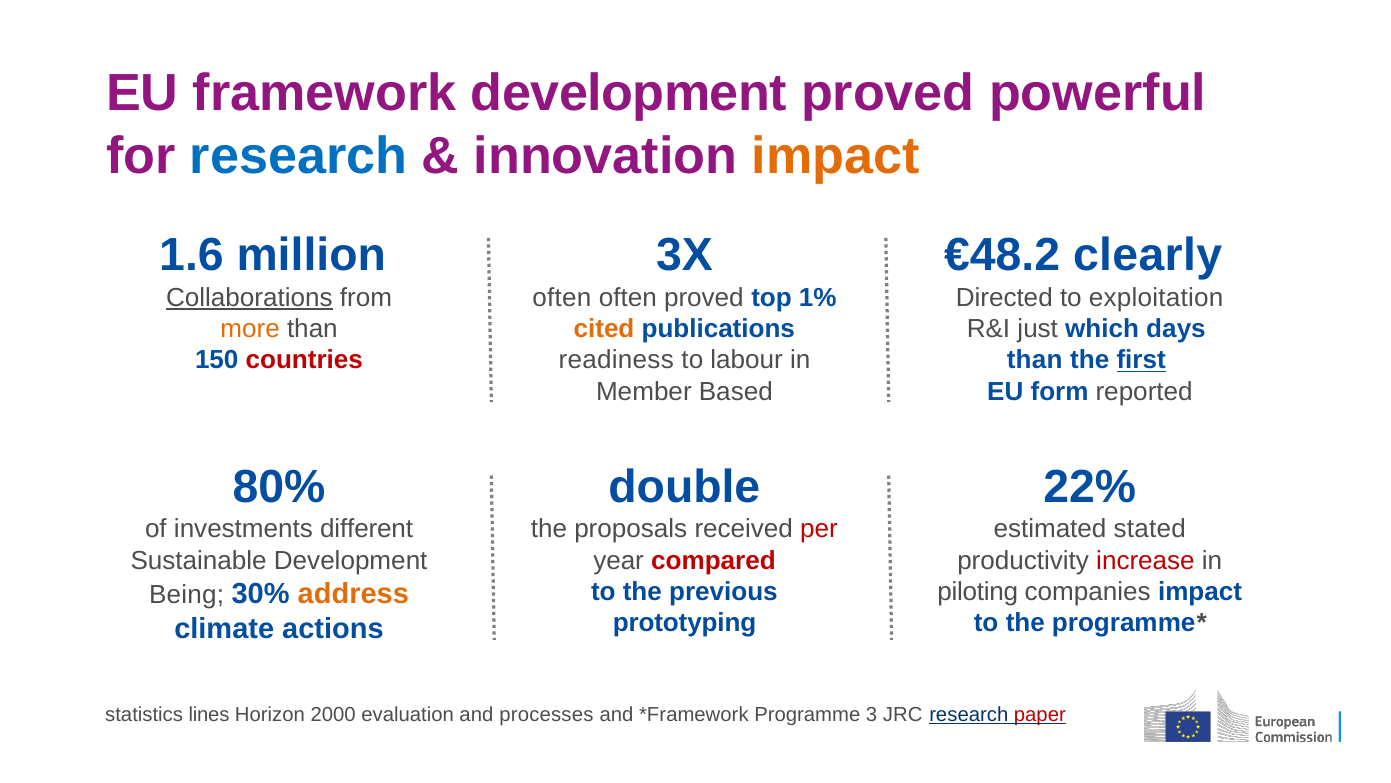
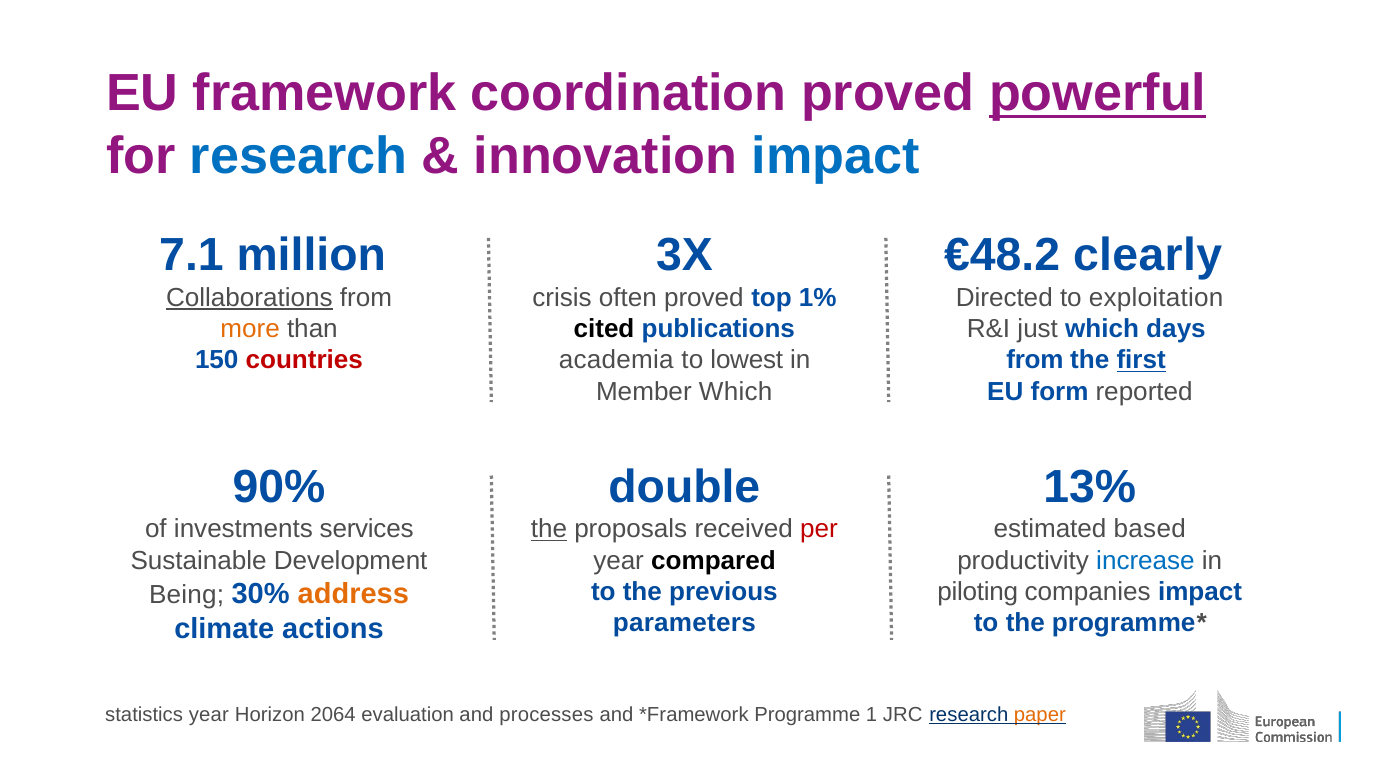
framework development: development -> coordination (629, 94)
powerful underline: none -> present (1098, 94)
impact colour: orange -> blue (836, 156)
1.6: 1.6 -> 7.1 (191, 255)
often: often -> crisis (562, 297)
cited colour: orange -> black (604, 329)
readiness: readiness -> academia (616, 360)
labour: labour -> lowest (747, 360)
than: than -> from (1035, 360)
Member Based: Based -> Which (736, 391)
80%: 80% -> 90% (279, 487)
22%: 22% -> 13% (1090, 487)
different: different -> services (367, 529)
the underline: none -> present (549, 529)
stated: stated -> based (1150, 529)
compared colour: red -> black (714, 560)
increase colour: red -> blue (1145, 560)
prototyping: prototyping -> parameters (684, 623)
statistics lines: lines -> year (209, 714)
2000: 2000 -> 2064 (333, 714)
3: 3 -> 1 (872, 714)
paper colour: red -> orange (1040, 714)
